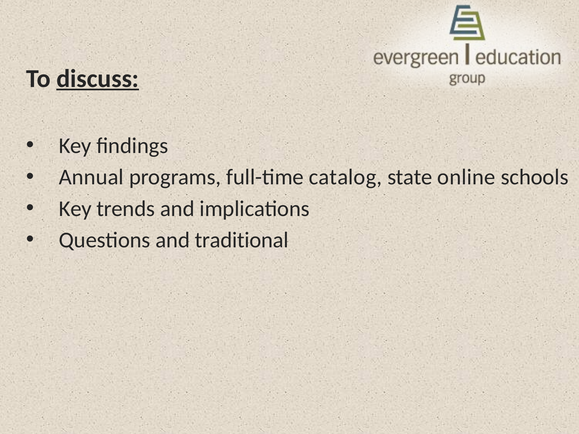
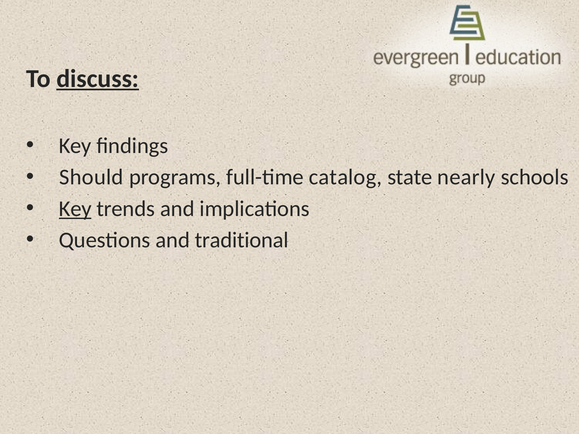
Annual: Annual -> Should (91, 177)
online: online -> nearly (466, 177)
Key underline: none -> present (75, 209)
